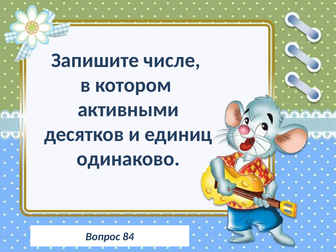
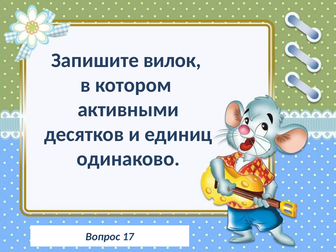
числе: числе -> вилок (172, 60)
84: 84 -> 17 (128, 237)
